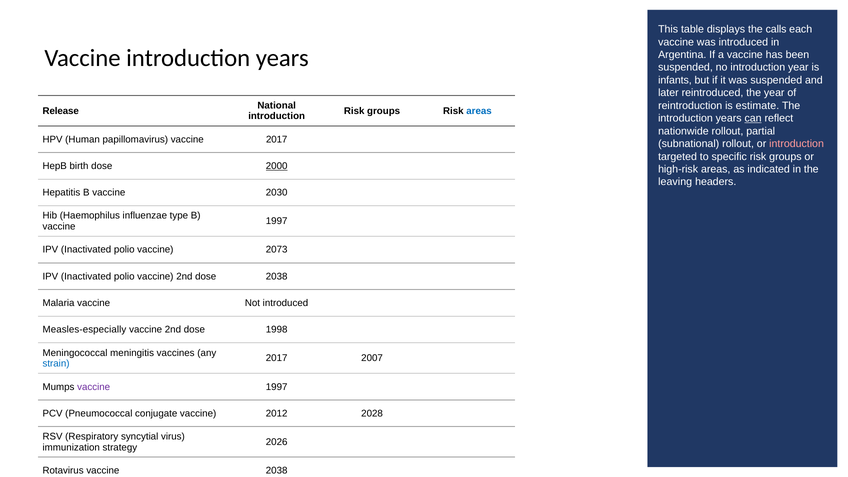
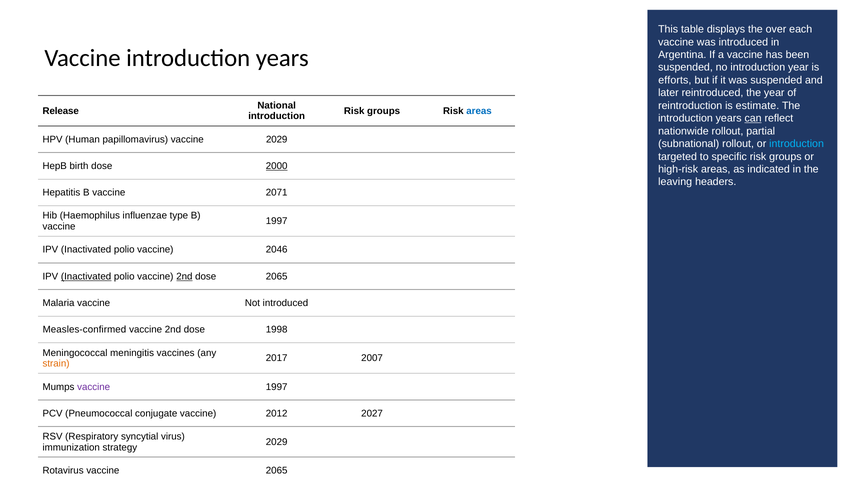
calls: calls -> over (776, 29)
infants: infants -> efforts (675, 80)
vaccine 2017: 2017 -> 2029 (277, 139)
introduction colour: pink -> light blue (797, 144)
2030: 2030 -> 2071 (277, 193)
2073: 2073 -> 2046 (277, 250)
Inactivated underline: none -> present (86, 276)
2nd underline: none -> present (184, 276)
dose 2038: 2038 -> 2065 (277, 276)
Measles-especially: Measles-especially -> Measles-confirmed (84, 330)
strain colour: blue -> orange (56, 364)
2028: 2028 -> 2027 (372, 413)
2026: 2026 -> 2029 (277, 442)
vaccine 2038: 2038 -> 2065 (277, 471)
